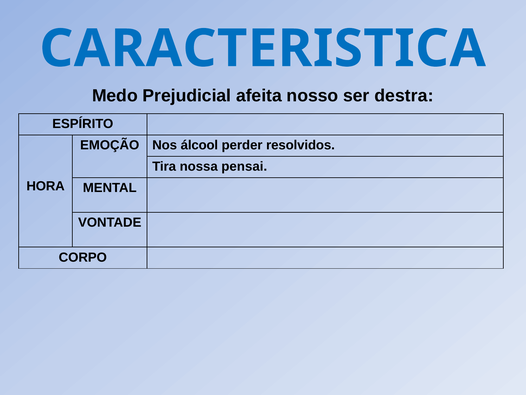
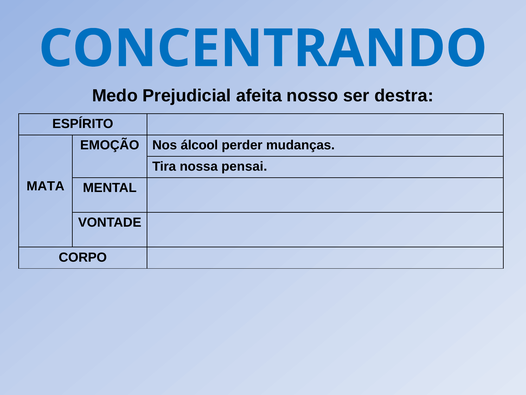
CARACTERISTICA: CARACTERISTICA -> CONCENTRANDO (263, 49)
resolvidos: resolvidos -> mudanças (300, 145)
HORA: HORA -> MATA (46, 186)
